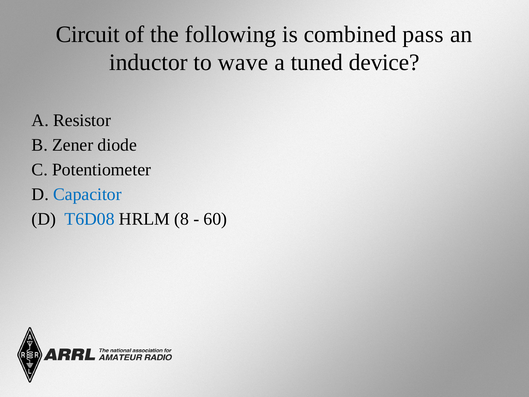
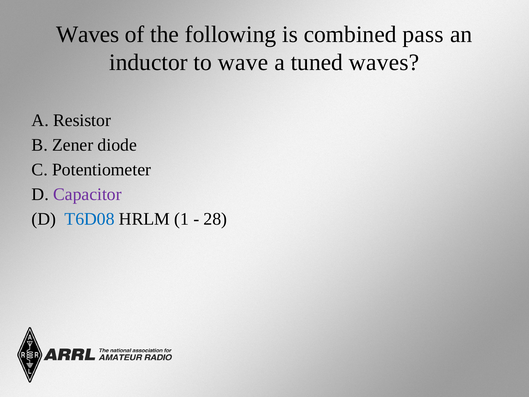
Circuit: Circuit -> Waves (88, 34)
tuned device: device -> waves (384, 62)
Capacitor colour: blue -> purple (87, 194)
8: 8 -> 1 (182, 219)
60: 60 -> 28 (215, 219)
